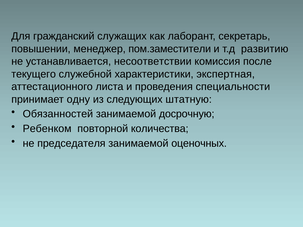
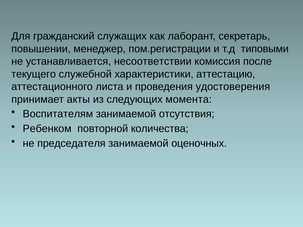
пом.заместители: пом.заместители -> пом.регистрации (170, 49)
развитию: развитию -> типовыми (265, 49)
экспертная: экспертная -> аттестацию (226, 74)
специальности: специальности -> удостоверения (233, 87)
одну: одну -> акты (78, 99)
штатную: штатную -> момента (189, 99)
Обязанностей: Обязанностей -> Воспитателям (58, 114)
досрочную: досрочную -> отсутствия (187, 114)
